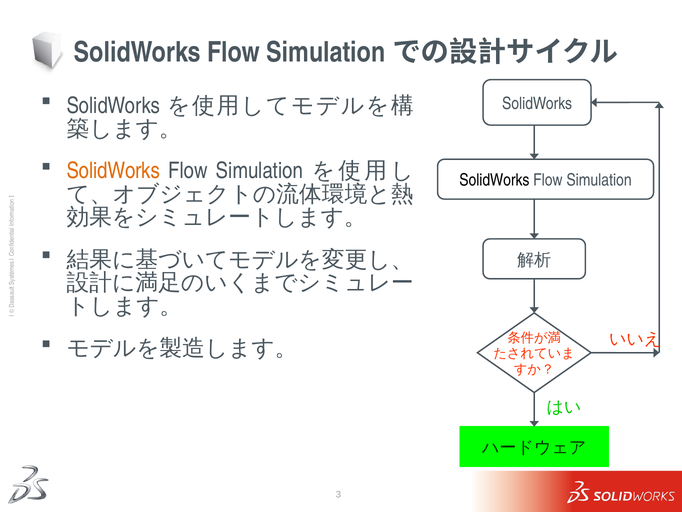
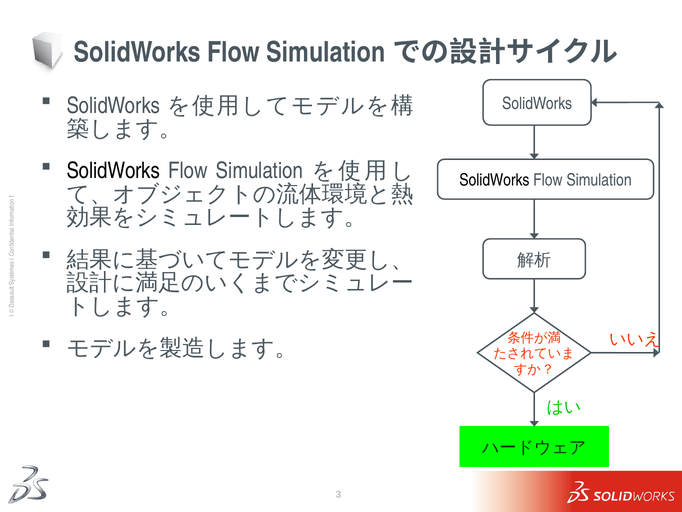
SolidWorks colour: orange -> black (113, 171)
